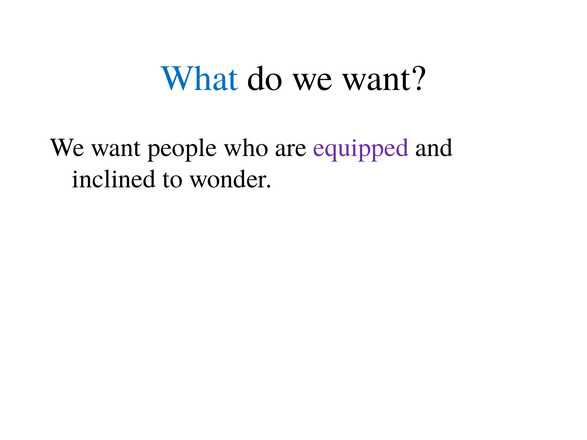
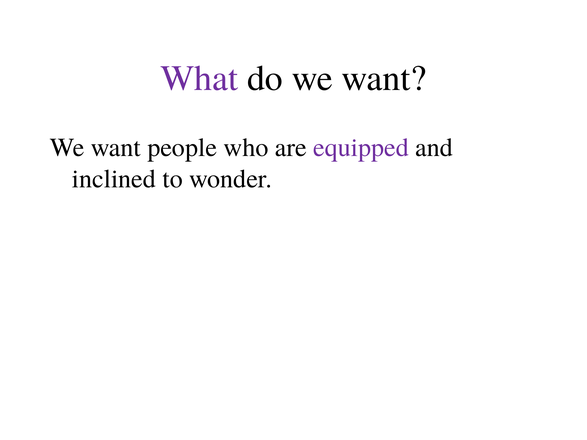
What colour: blue -> purple (199, 78)
